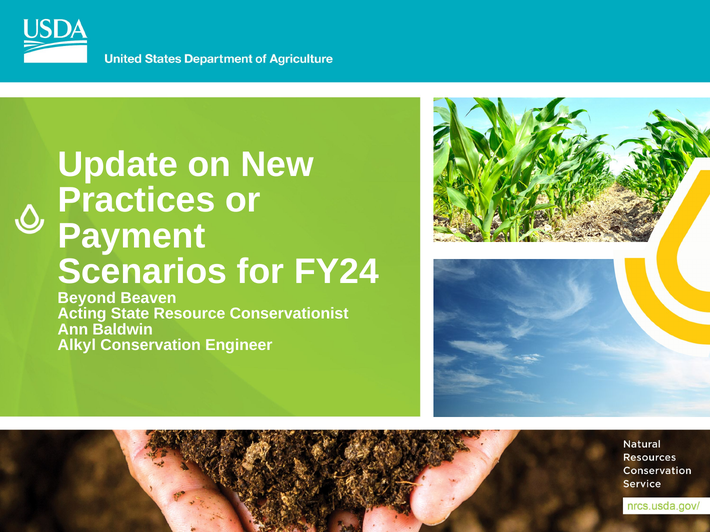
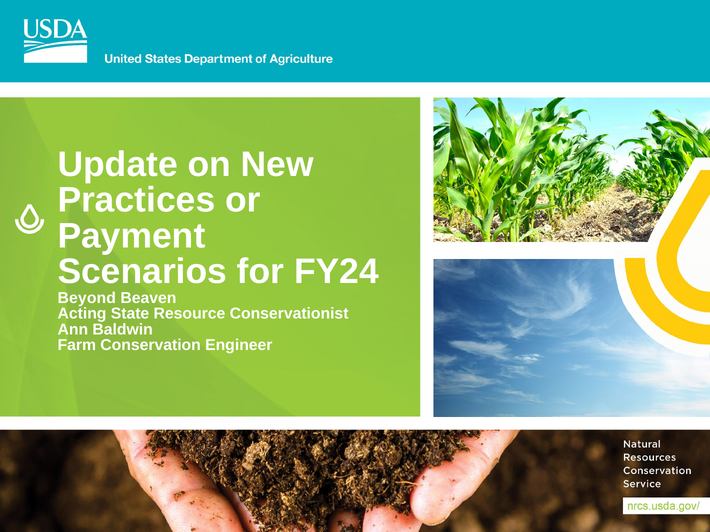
Alkyl: Alkyl -> Farm (77, 346)
